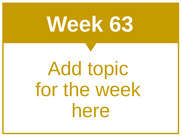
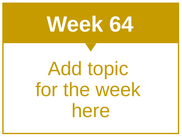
63: 63 -> 64 (121, 24)
